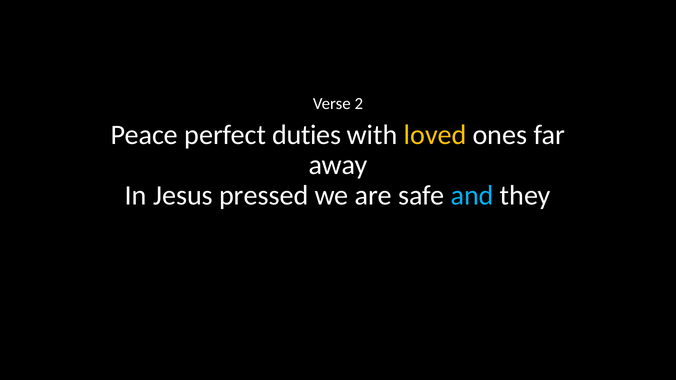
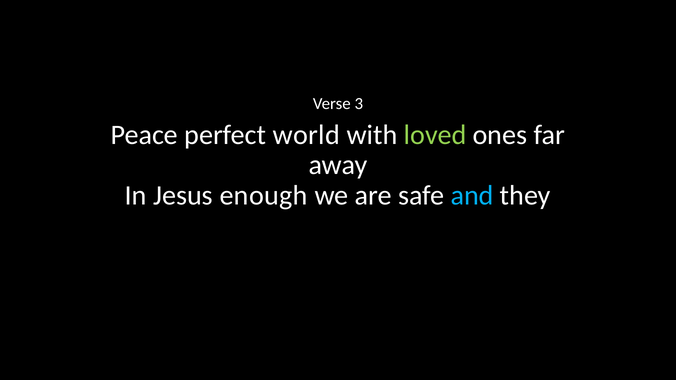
2: 2 -> 3 (359, 104)
duties: duties -> world (306, 135)
loved colour: yellow -> light green (435, 135)
pressed: pressed -> enough (264, 196)
